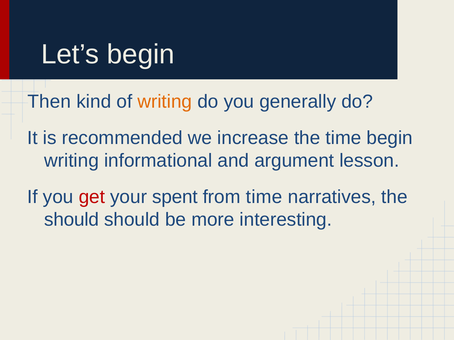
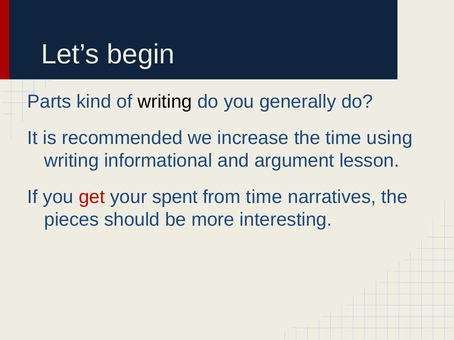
Then: Then -> Parts (49, 102)
writing colour: orange -> black (165, 102)
time begin: begin -> using (390, 138)
should: should -> pieces (72, 220)
